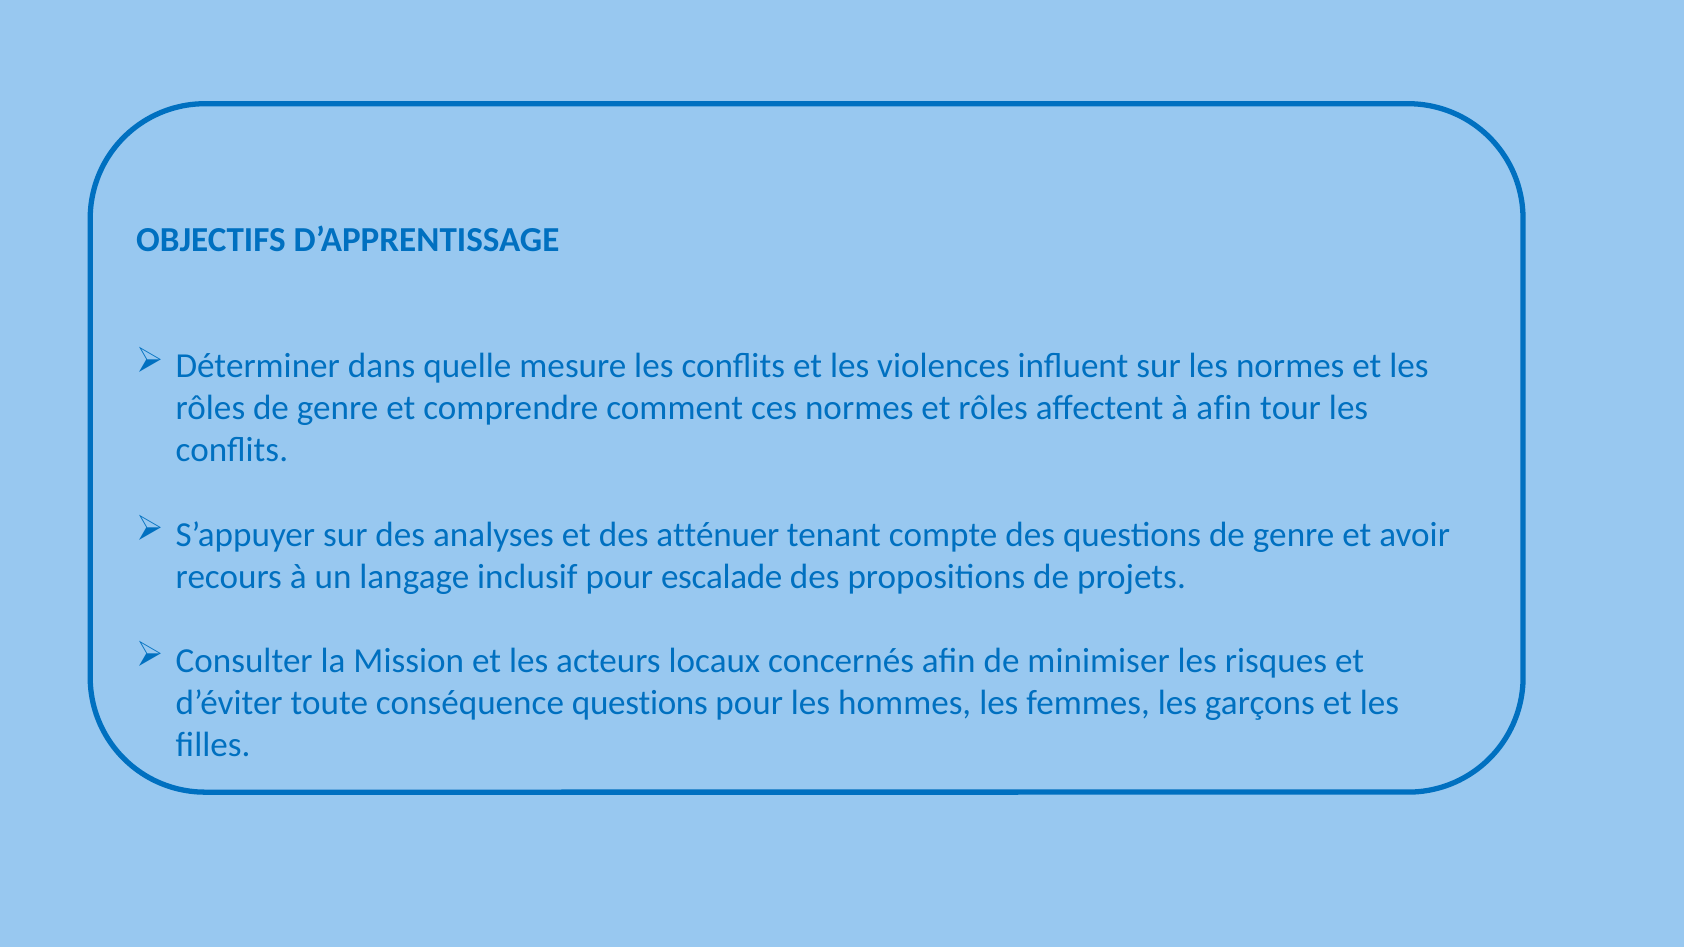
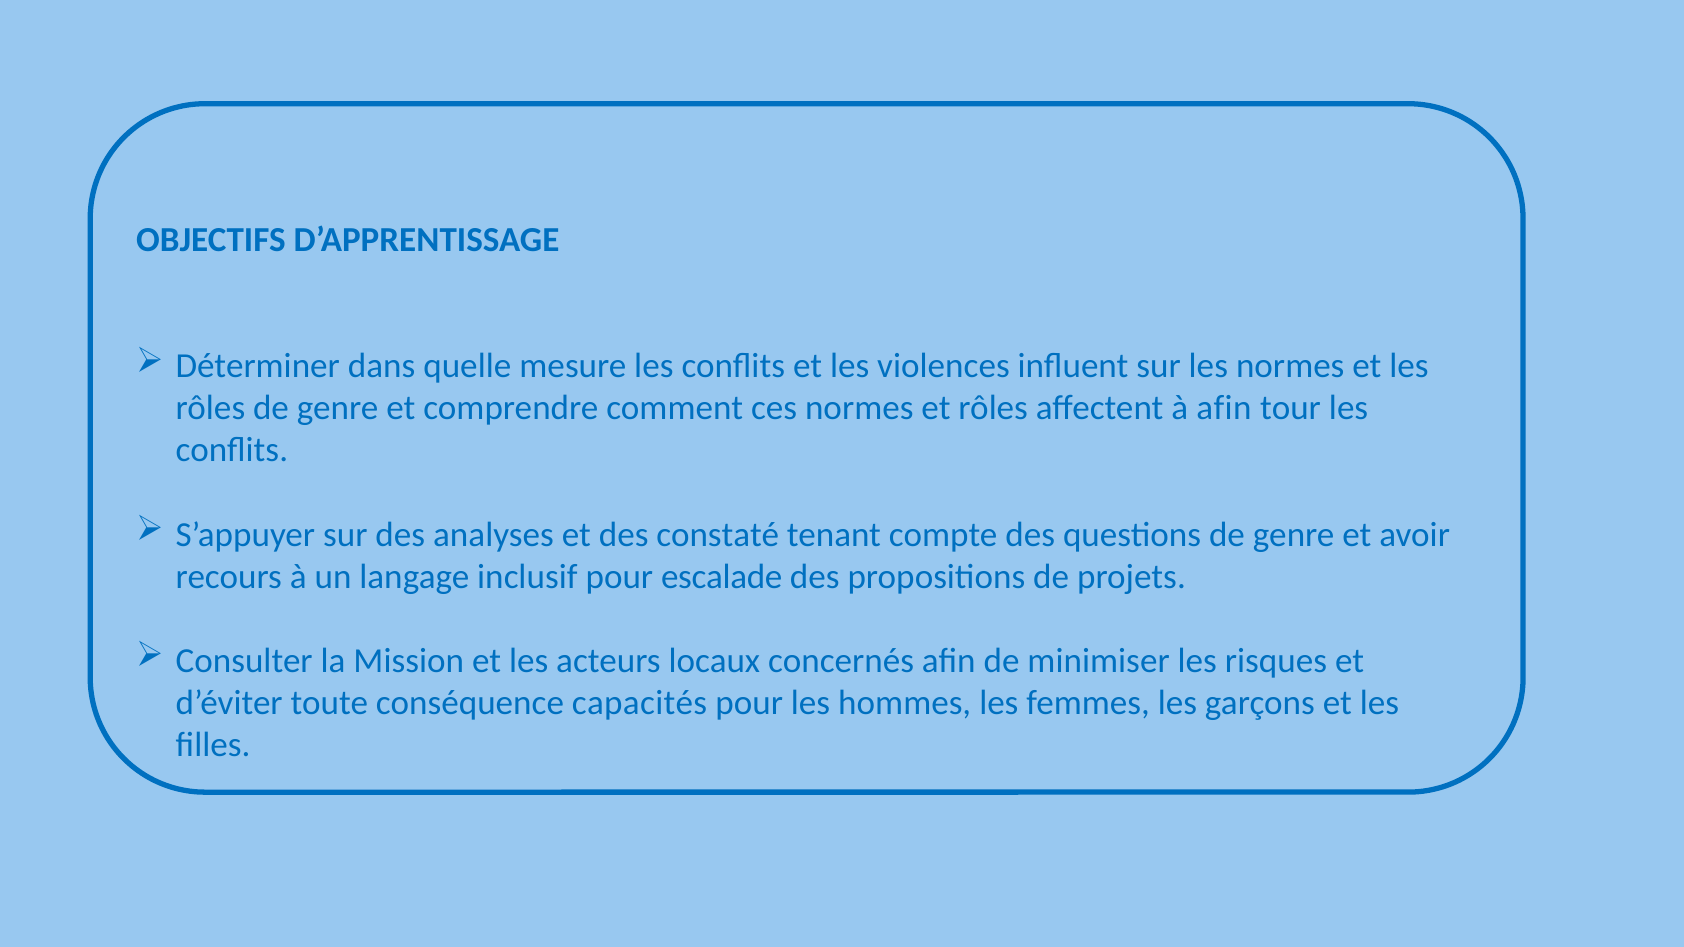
atténuer: atténuer -> constaté (718, 535)
conséquence questions: questions -> capacités (640, 703)
